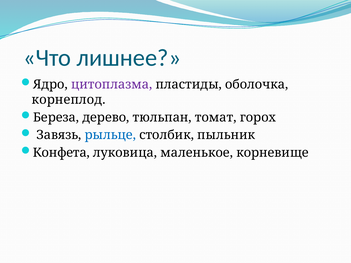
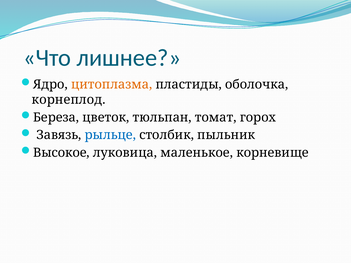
цитоплазма colour: purple -> orange (112, 85)
дерево: дерево -> цветок (106, 117)
Конфета: Конфета -> Высокое (61, 153)
